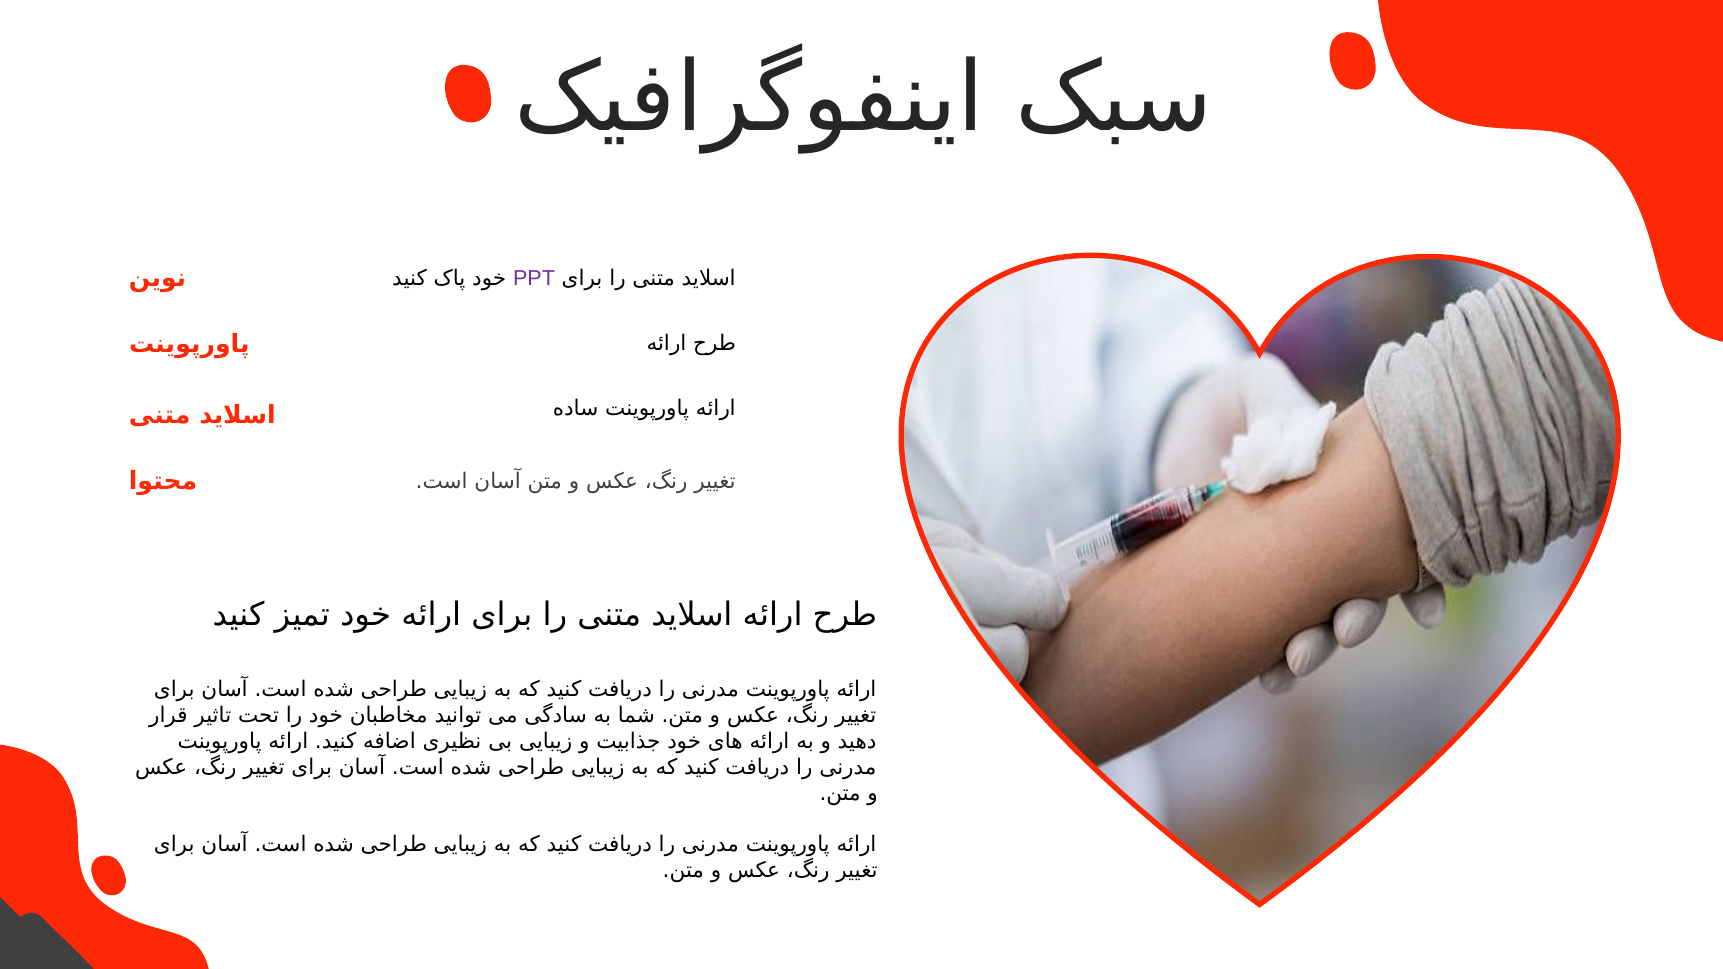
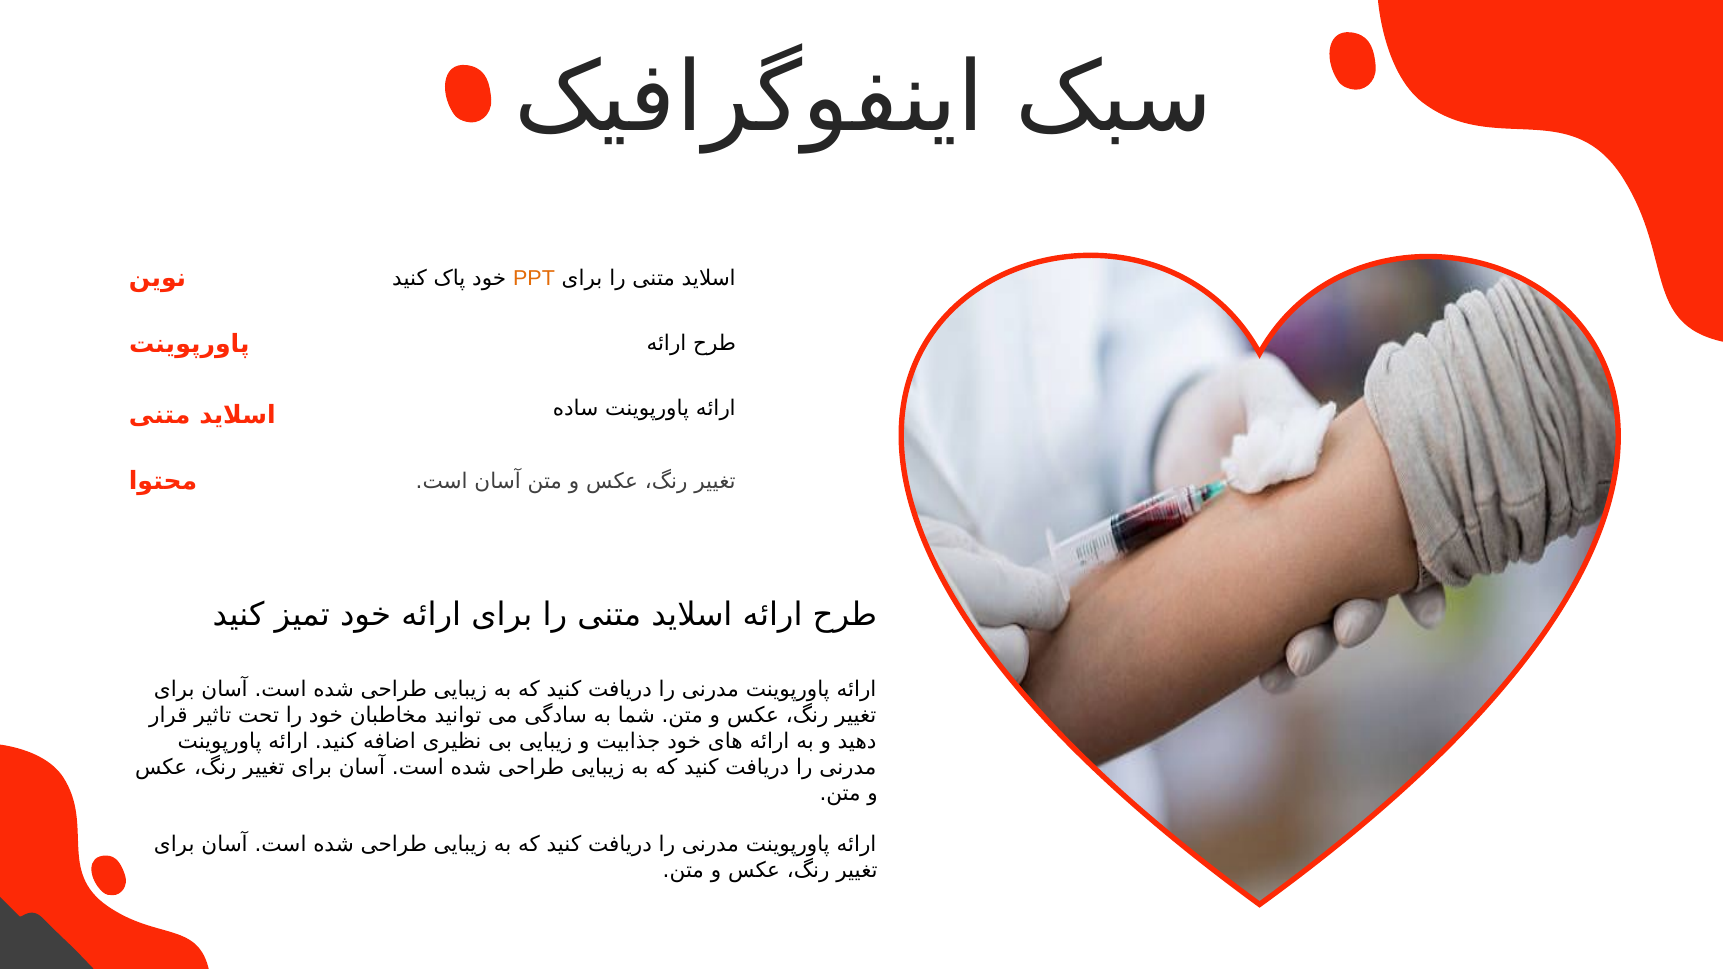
PPT colour: purple -> orange (534, 279)
